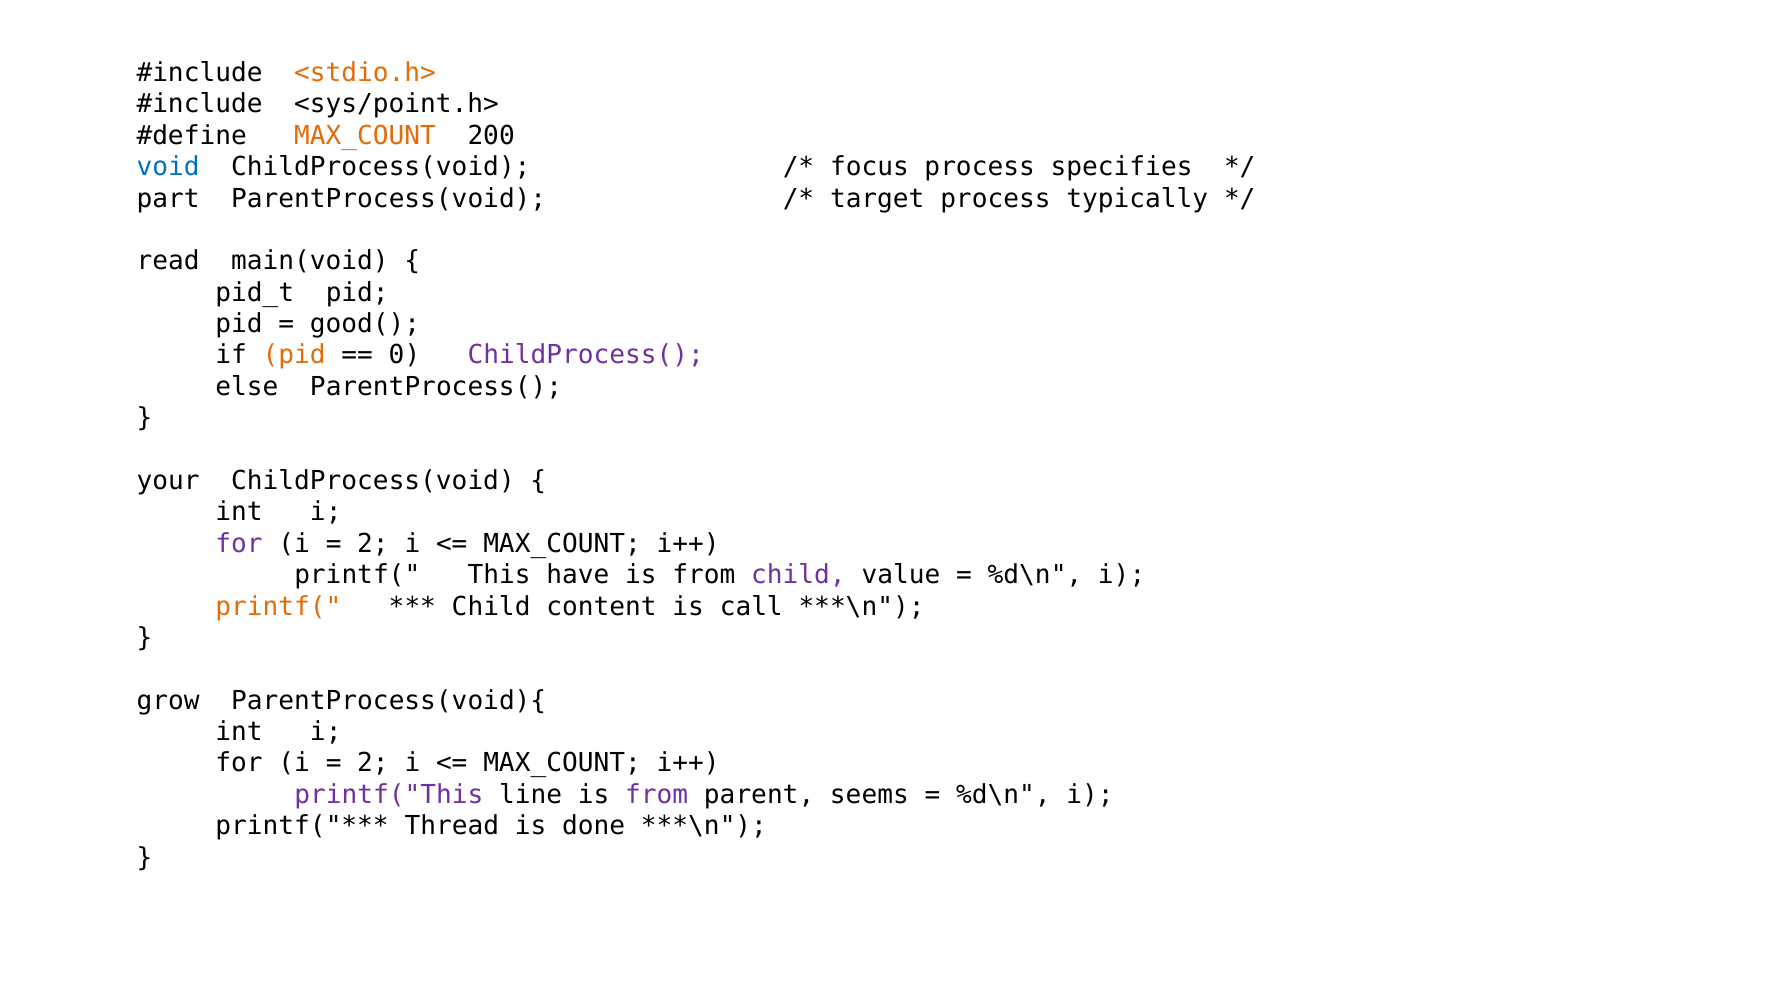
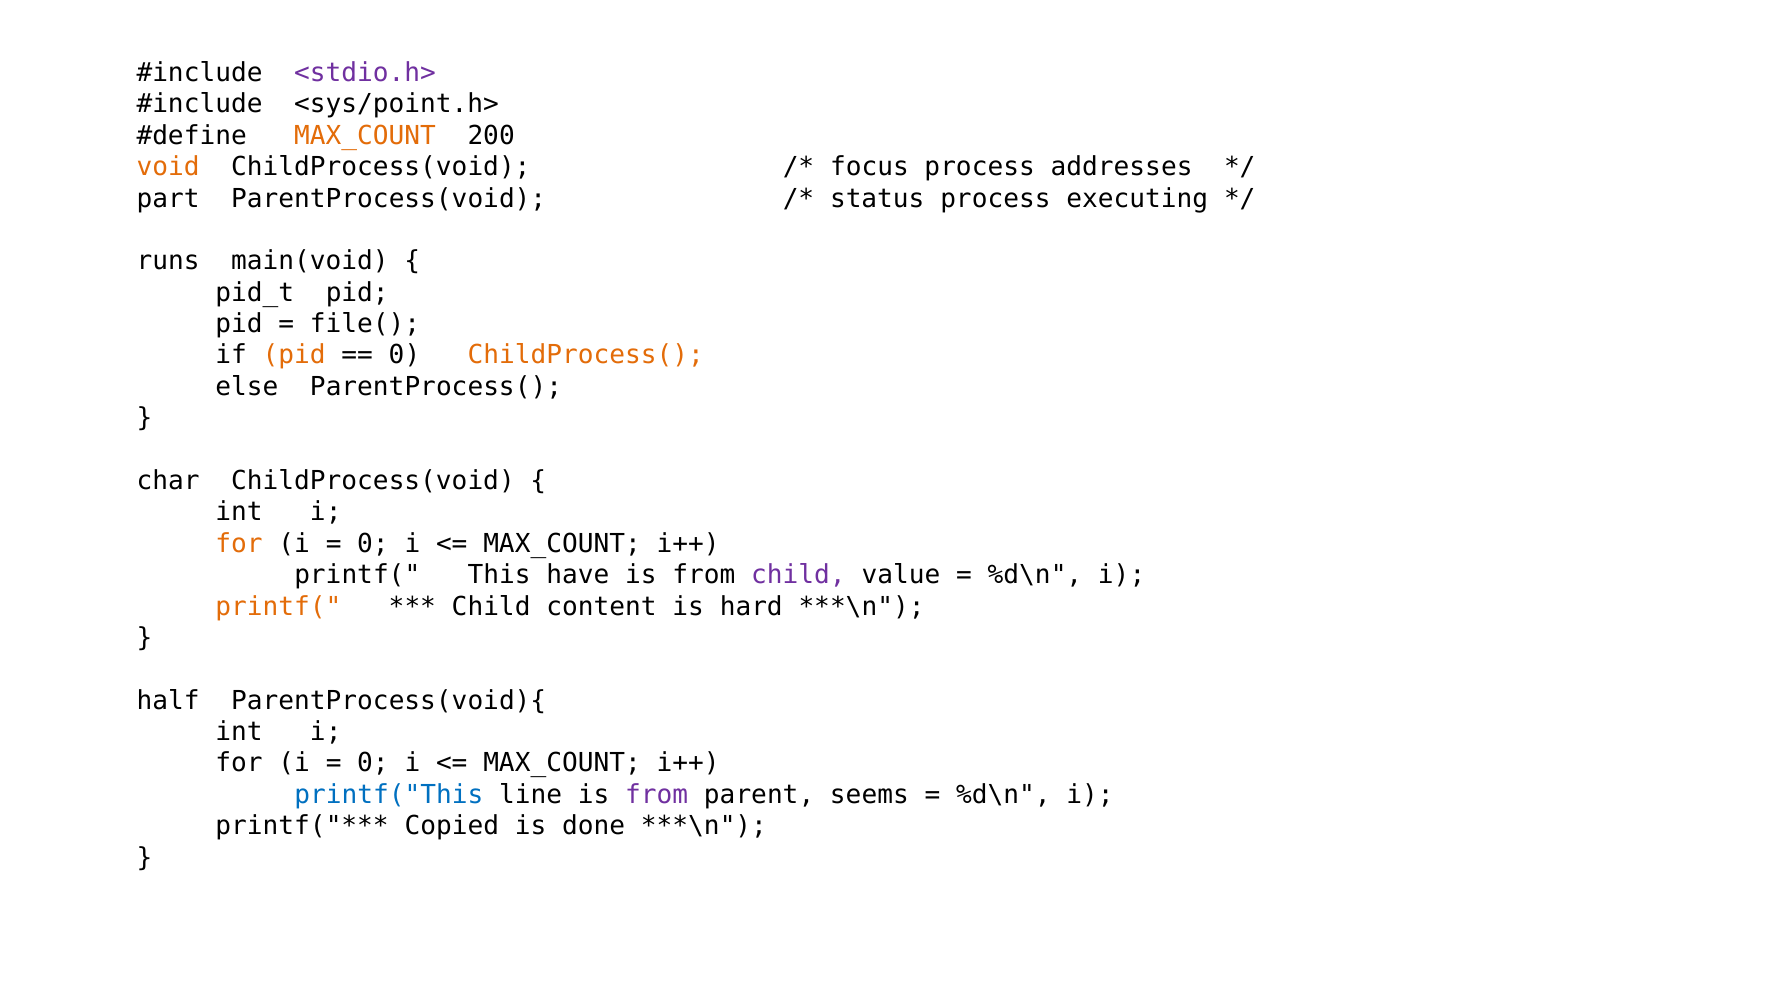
<stdio.h> colour: orange -> purple (365, 73)
void colour: blue -> orange (168, 167)
specifies: specifies -> addresses (1122, 167)
target: target -> status (877, 198)
typically: typically -> executing (1137, 198)
read: read -> runs (168, 261)
good(: good( -> file( (365, 324)
ChildProcess( colour: purple -> orange (586, 355)
your: your -> char (168, 481)
for colour: purple -> orange (239, 544)
2: 2 -> 0 (373, 544)
call: call -> hard (751, 606)
grow: grow -> half (168, 701)
2: 2 -> 0 (373, 763)
printf("This colour: purple -> blue (389, 795)
Thread: Thread -> Copied (452, 826)
